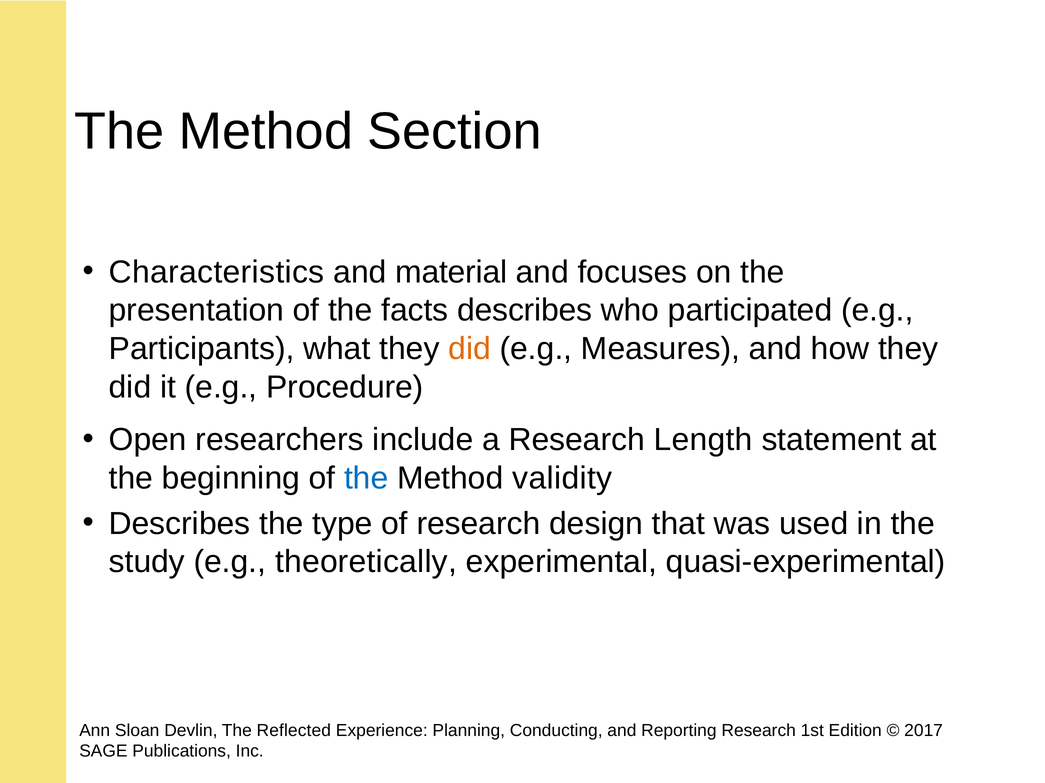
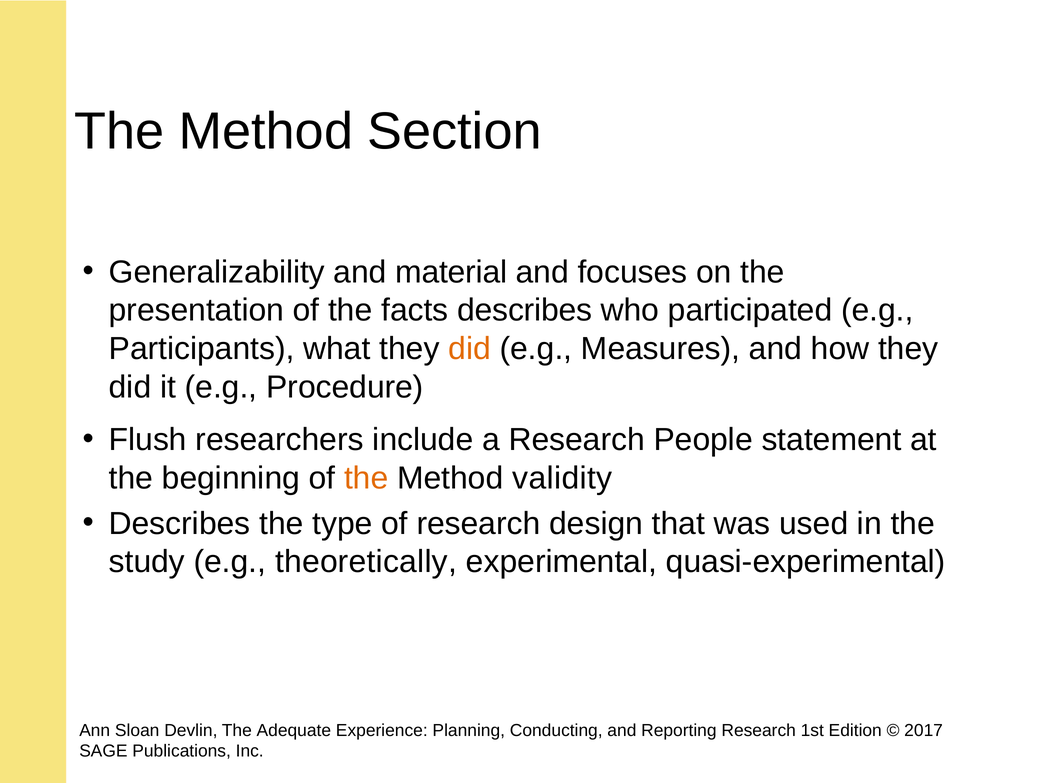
Characteristics: Characteristics -> Generalizability (217, 272)
Open: Open -> Flush (148, 440)
Length: Length -> People (703, 440)
the colour: blue -> orange (366, 478)
Reflected: Reflected -> Adequate (294, 731)
